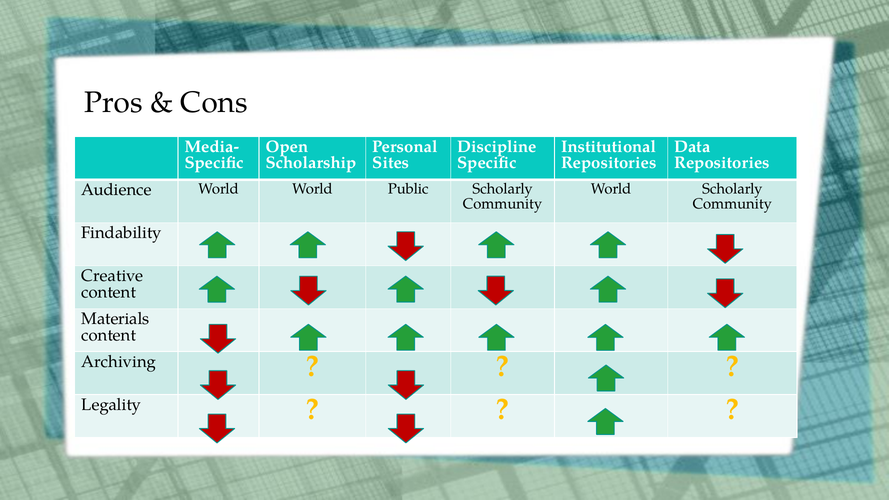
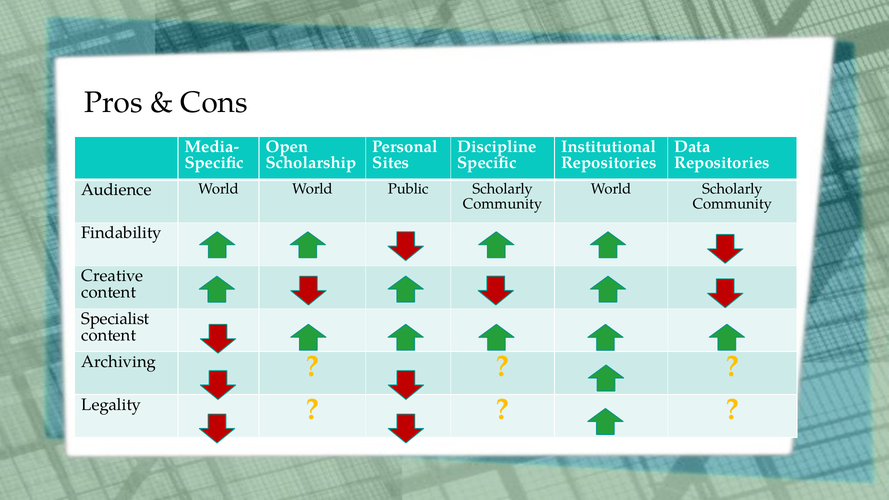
Materials: Materials -> Specialist (115, 319)
